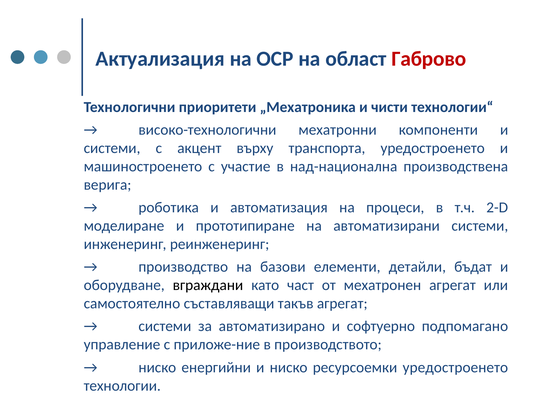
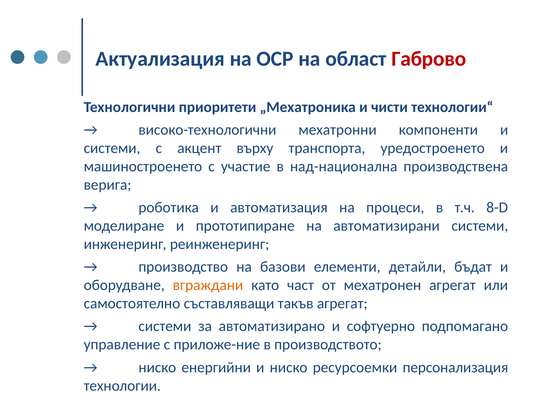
2-D: 2-D -> 8-D (497, 208)
вграждани colour: black -> orange (208, 285)
ресурсоемки уредостроенето: уредостроенето -> персонализация (455, 367)
